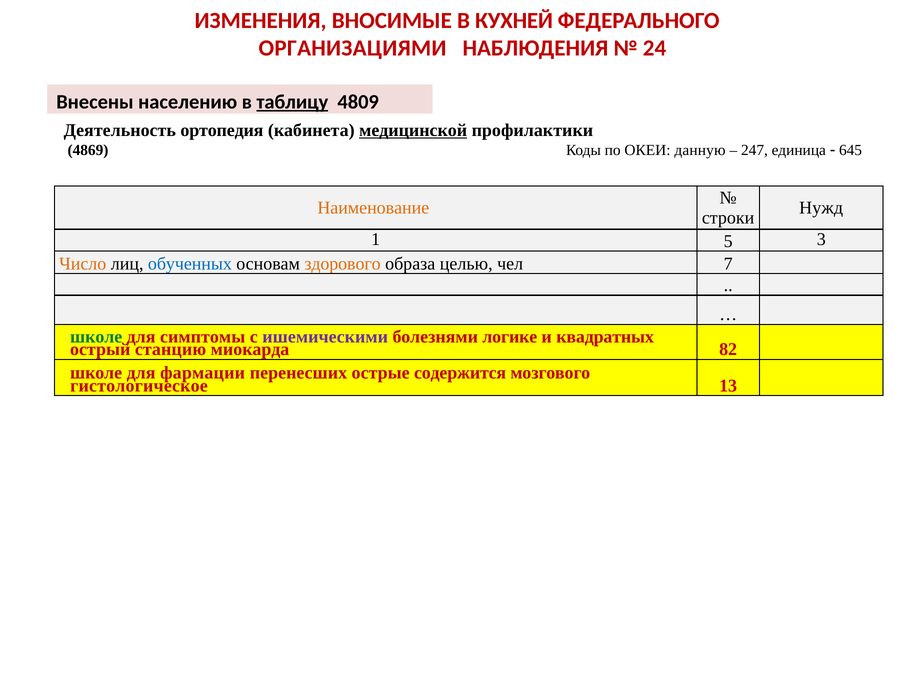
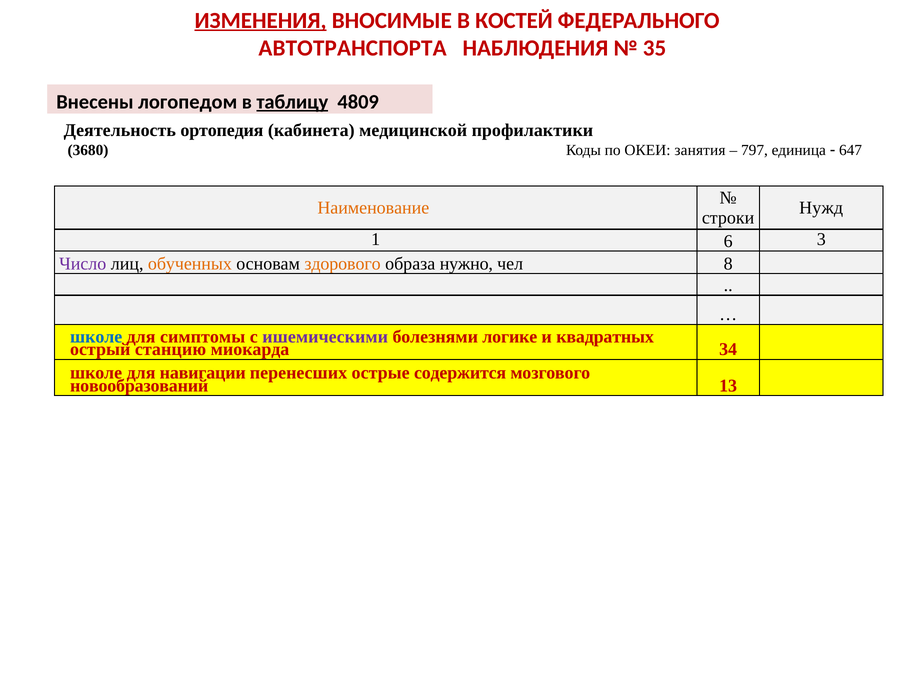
ИЗМЕНЕНИЯ underline: none -> present (261, 21)
КУХНЕЙ: КУХНЕЙ -> КОСТЕЙ (514, 21)
ОРГАНИЗАЦИЯМИ: ОРГАНИЗАЦИЯМИ -> АВТОТРАНСПОРТА (353, 48)
24: 24 -> 35 (655, 48)
населению: населению -> логопедом (188, 102)
медицинской underline: present -> none (413, 130)
4869: 4869 -> 3680 (88, 150)
данную: данную -> занятия (700, 150)
247: 247 -> 797 (754, 150)
645: 645 -> 647 (851, 150)
5: 5 -> 6 (728, 241)
Число colour: orange -> purple (83, 264)
обученных colour: blue -> orange (190, 264)
целью: целью -> нужно (466, 264)
7: 7 -> 8 (728, 264)
школе colour: green -> blue (96, 337)
82: 82 -> 34 (728, 350)
фармации: фармации -> навигации (203, 373)
гистологическое: гистологическое -> новообразований (139, 386)
